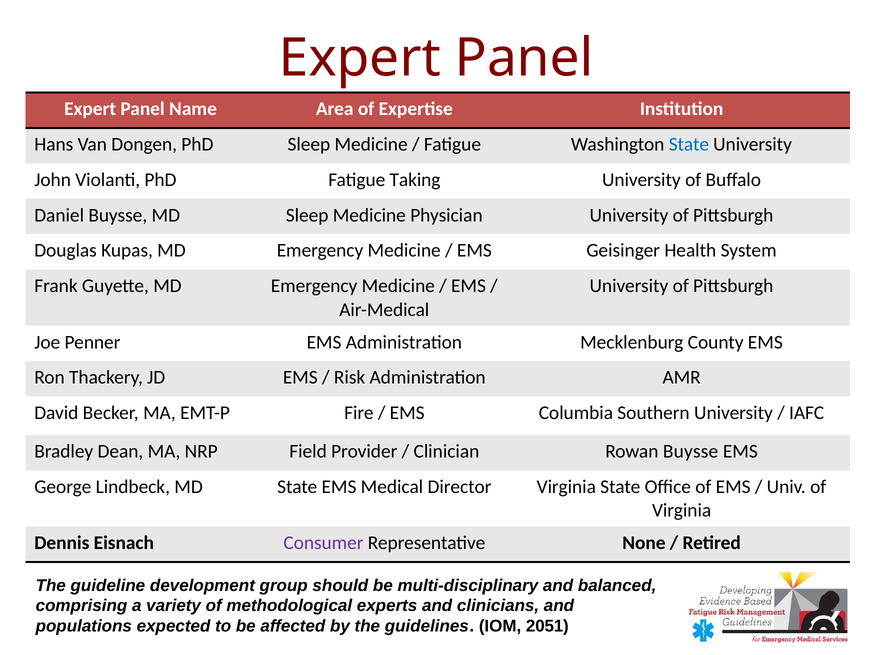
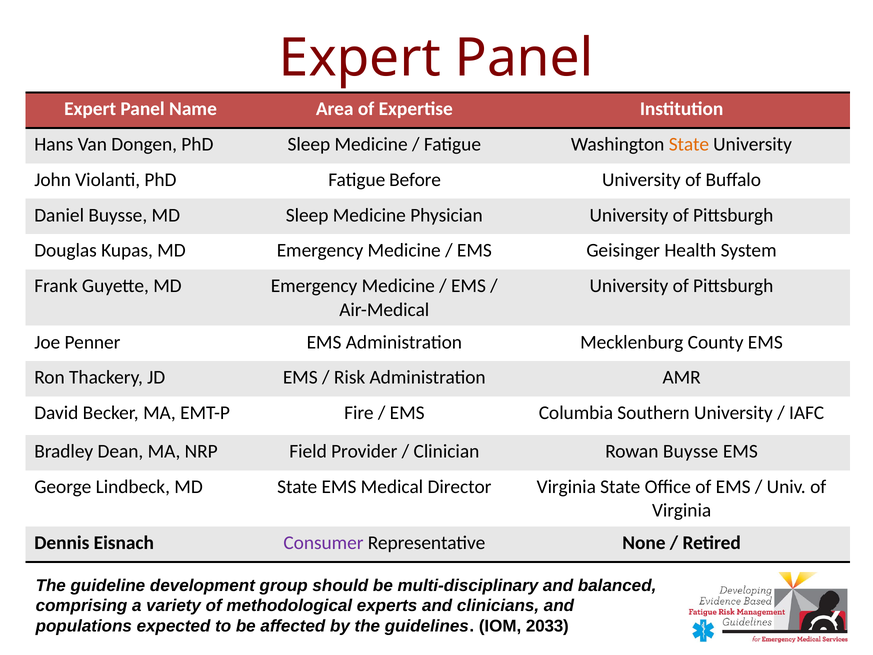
State colour: blue -> orange (689, 144)
Taking: Taking -> Before (415, 180)
2051: 2051 -> 2033 (547, 626)
